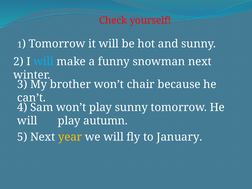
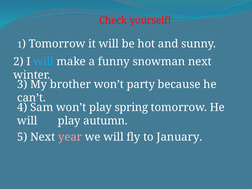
chair: chair -> party (141, 84)
play sunny: sunny -> spring (131, 107)
year colour: yellow -> pink (70, 137)
